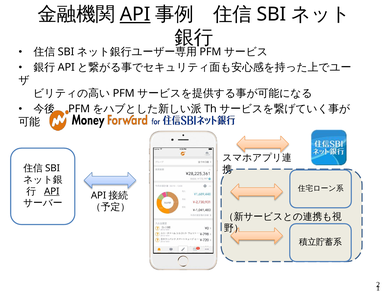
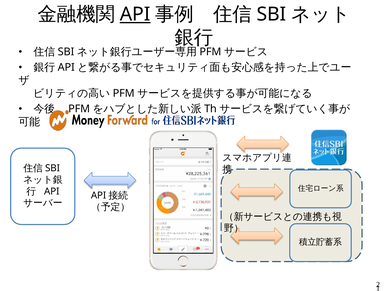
API underline: present -> none (52, 191)
